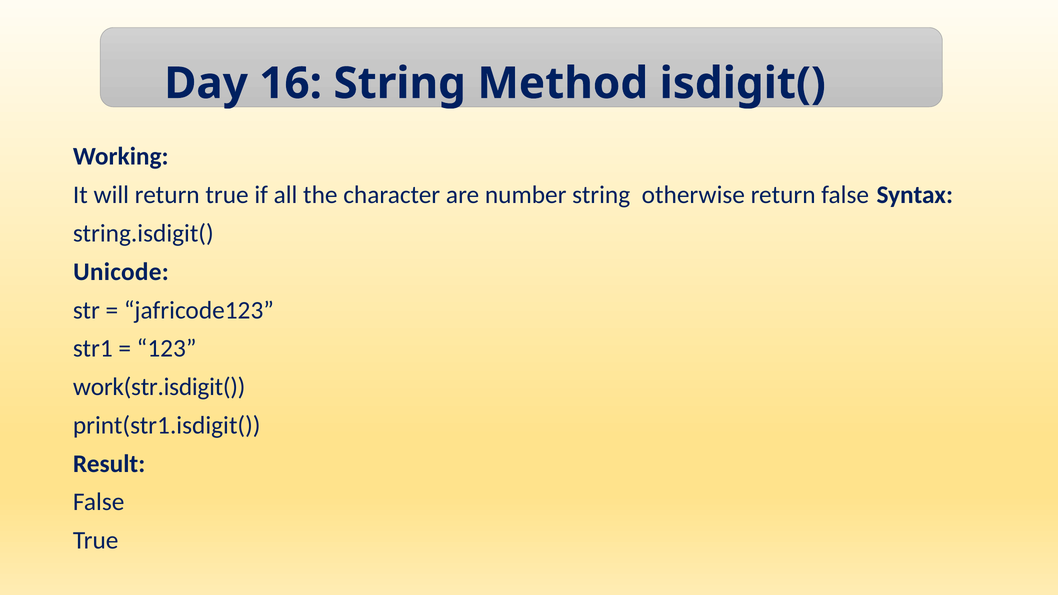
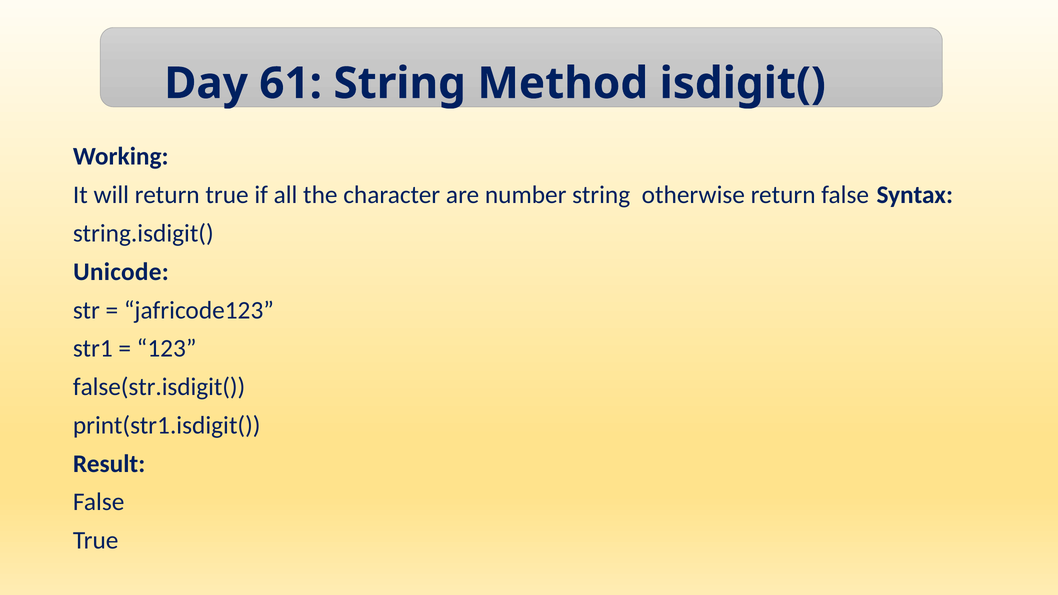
16: 16 -> 61 (291, 84)
work(str.isdigit(: work(str.isdigit( -> false(str.isdigit( (159, 387)
